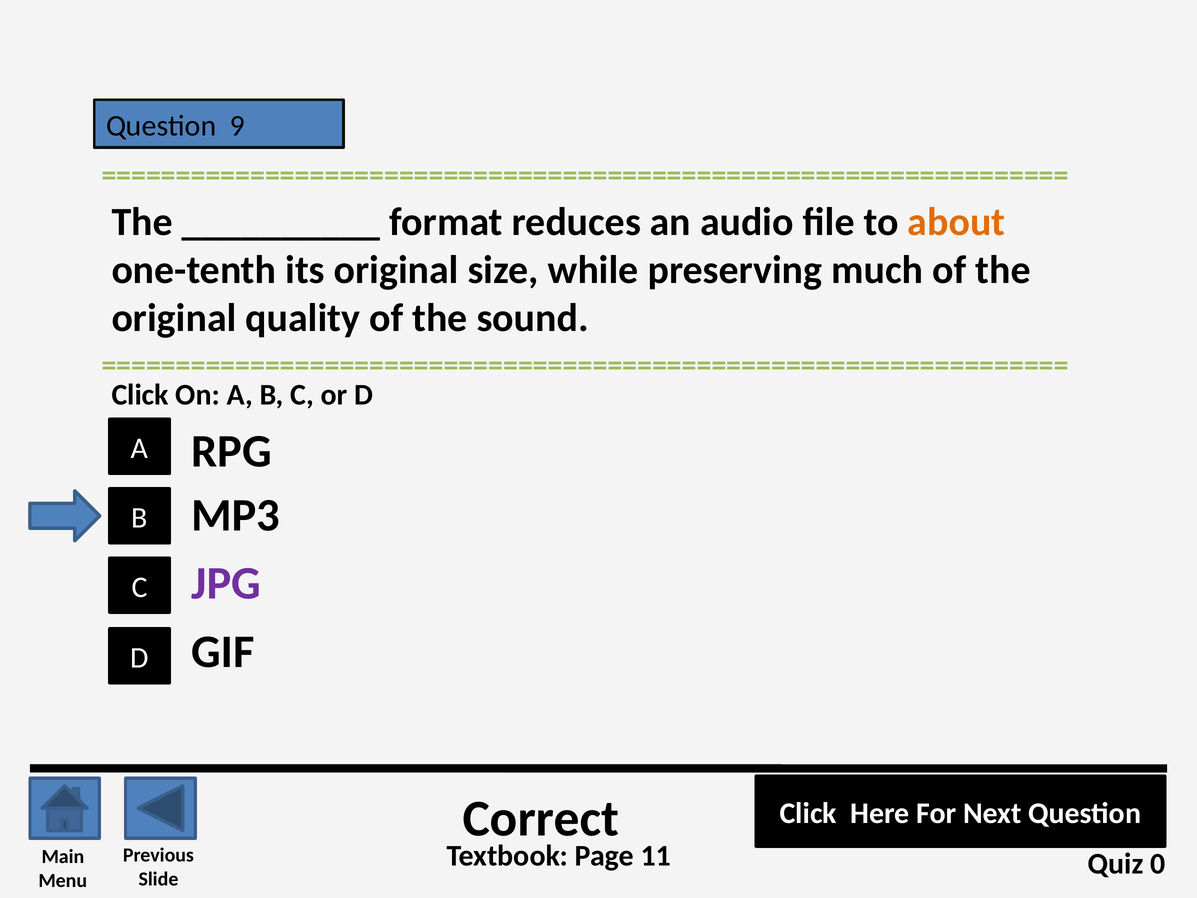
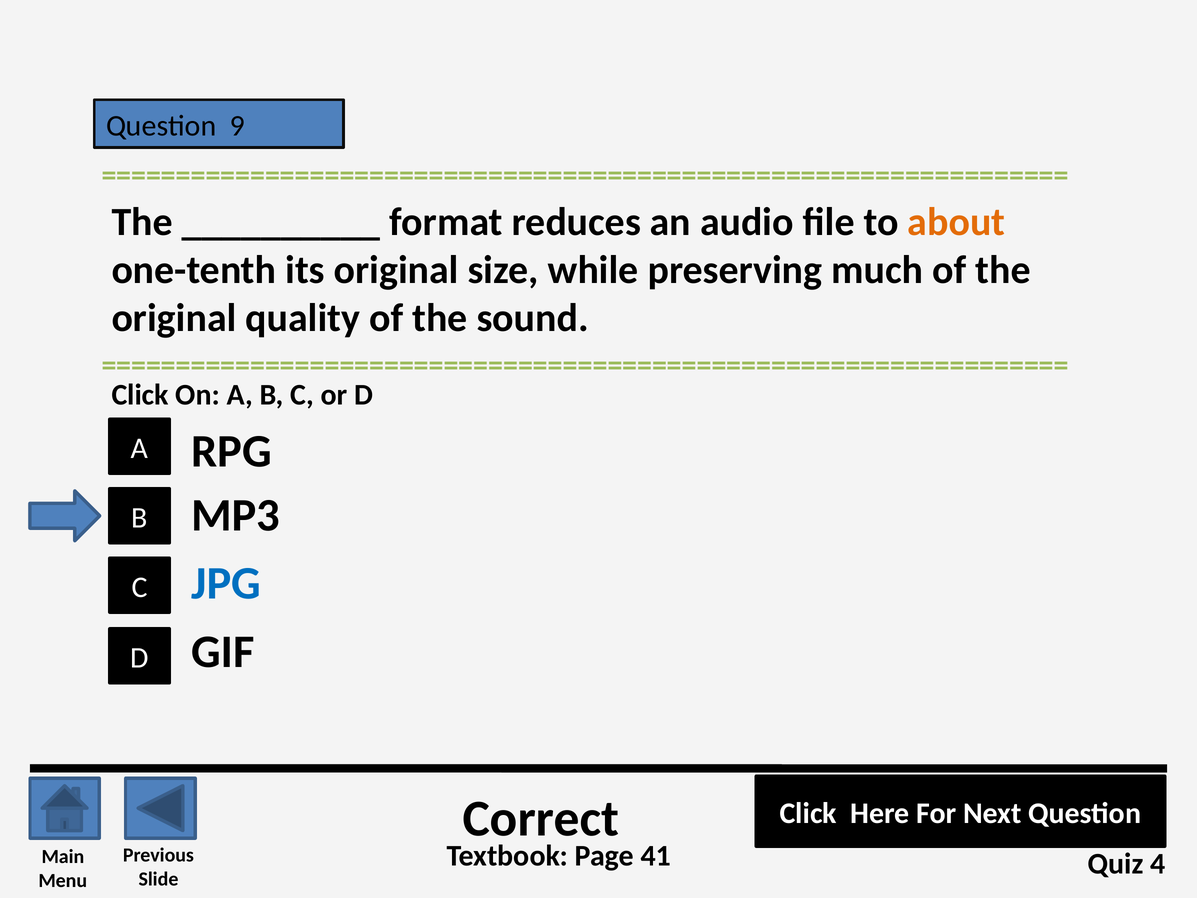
JPG colour: purple -> blue (226, 583)
11: 11 -> 41 (656, 856)
0: 0 -> 4 (1158, 864)
